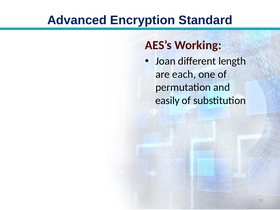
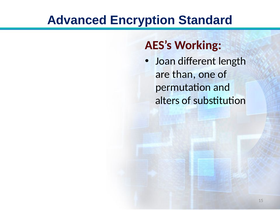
each: each -> than (184, 74)
easily: easily -> alters (167, 100)
